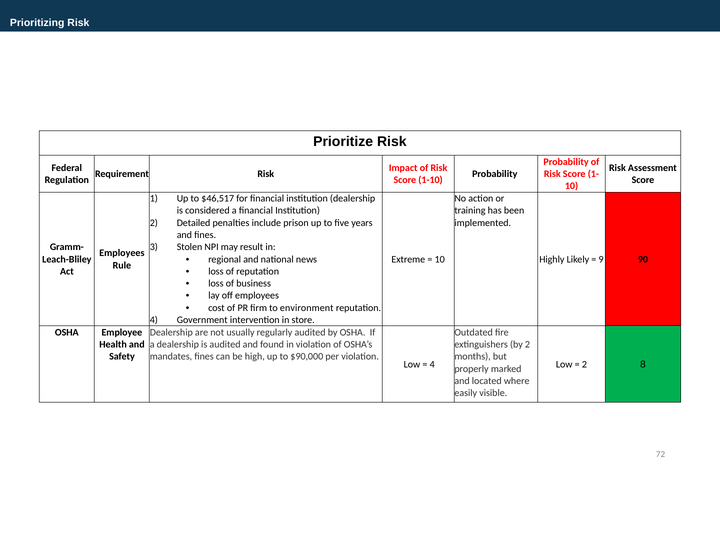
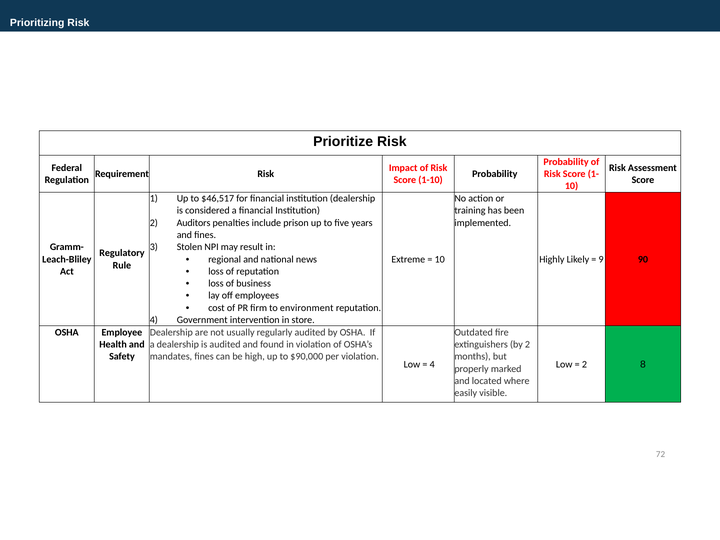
Detailed: Detailed -> Auditors (194, 223)
Employees: Employees -> Regulatory (122, 253)
